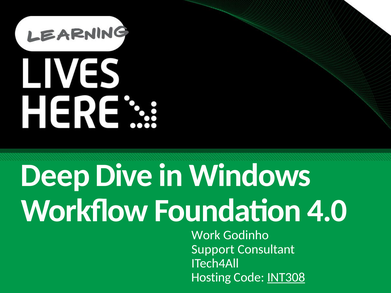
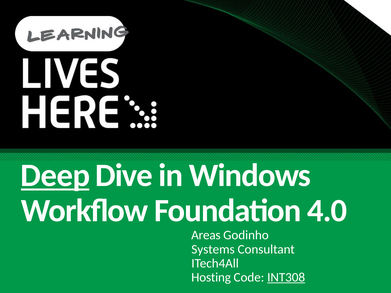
Deep underline: none -> present (55, 176)
Work: Work -> Areas (206, 235)
Support: Support -> Systems (213, 249)
